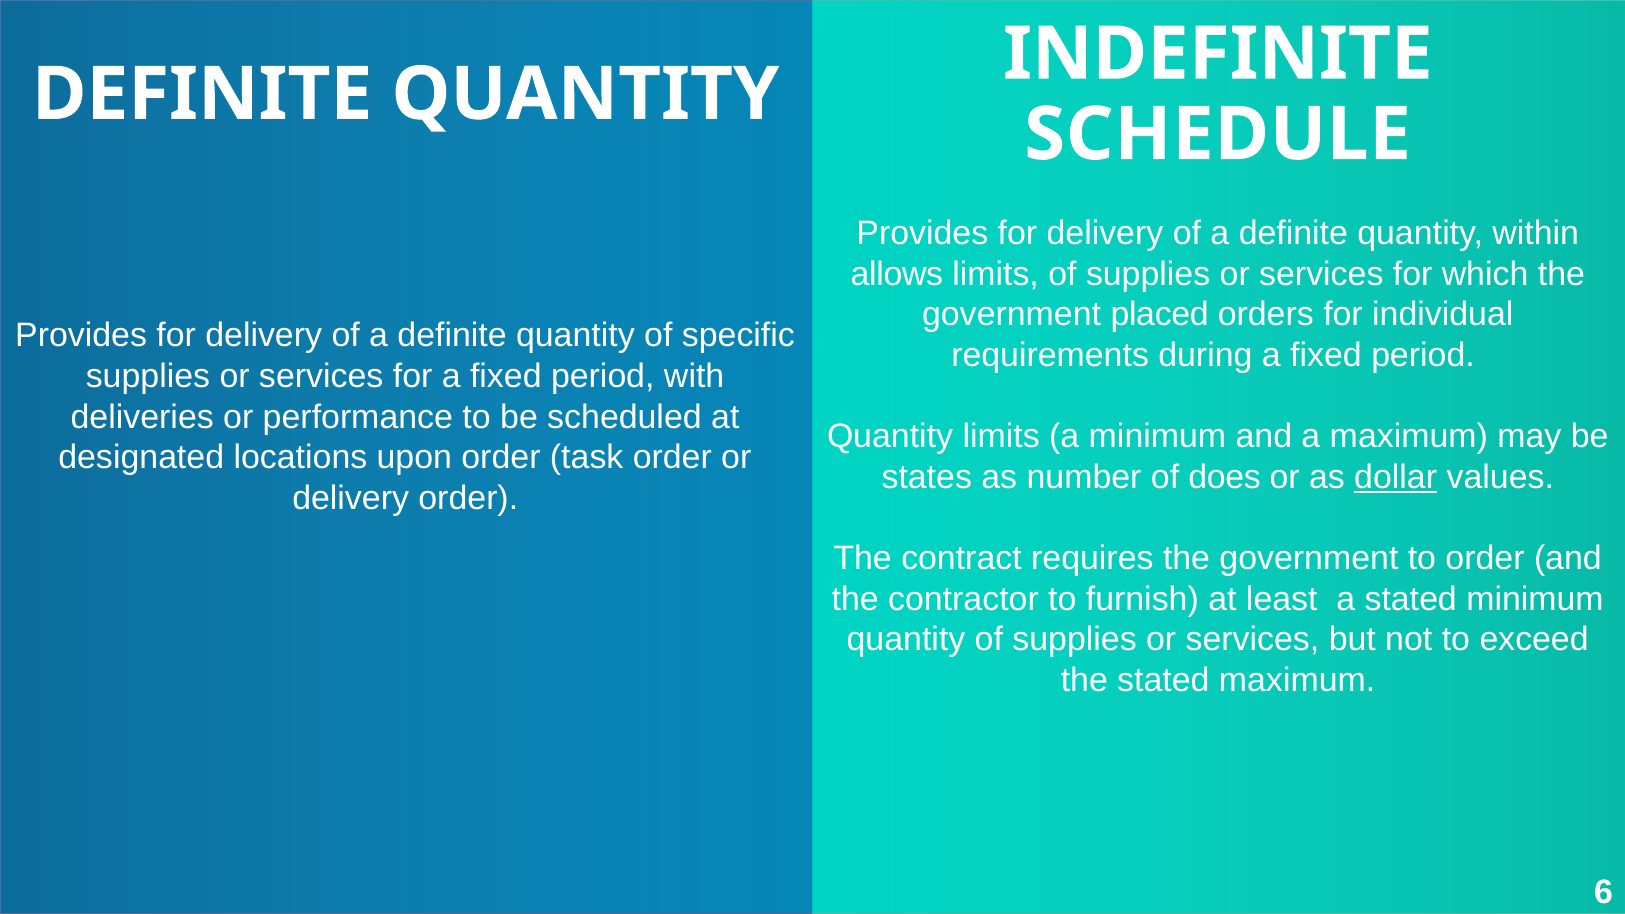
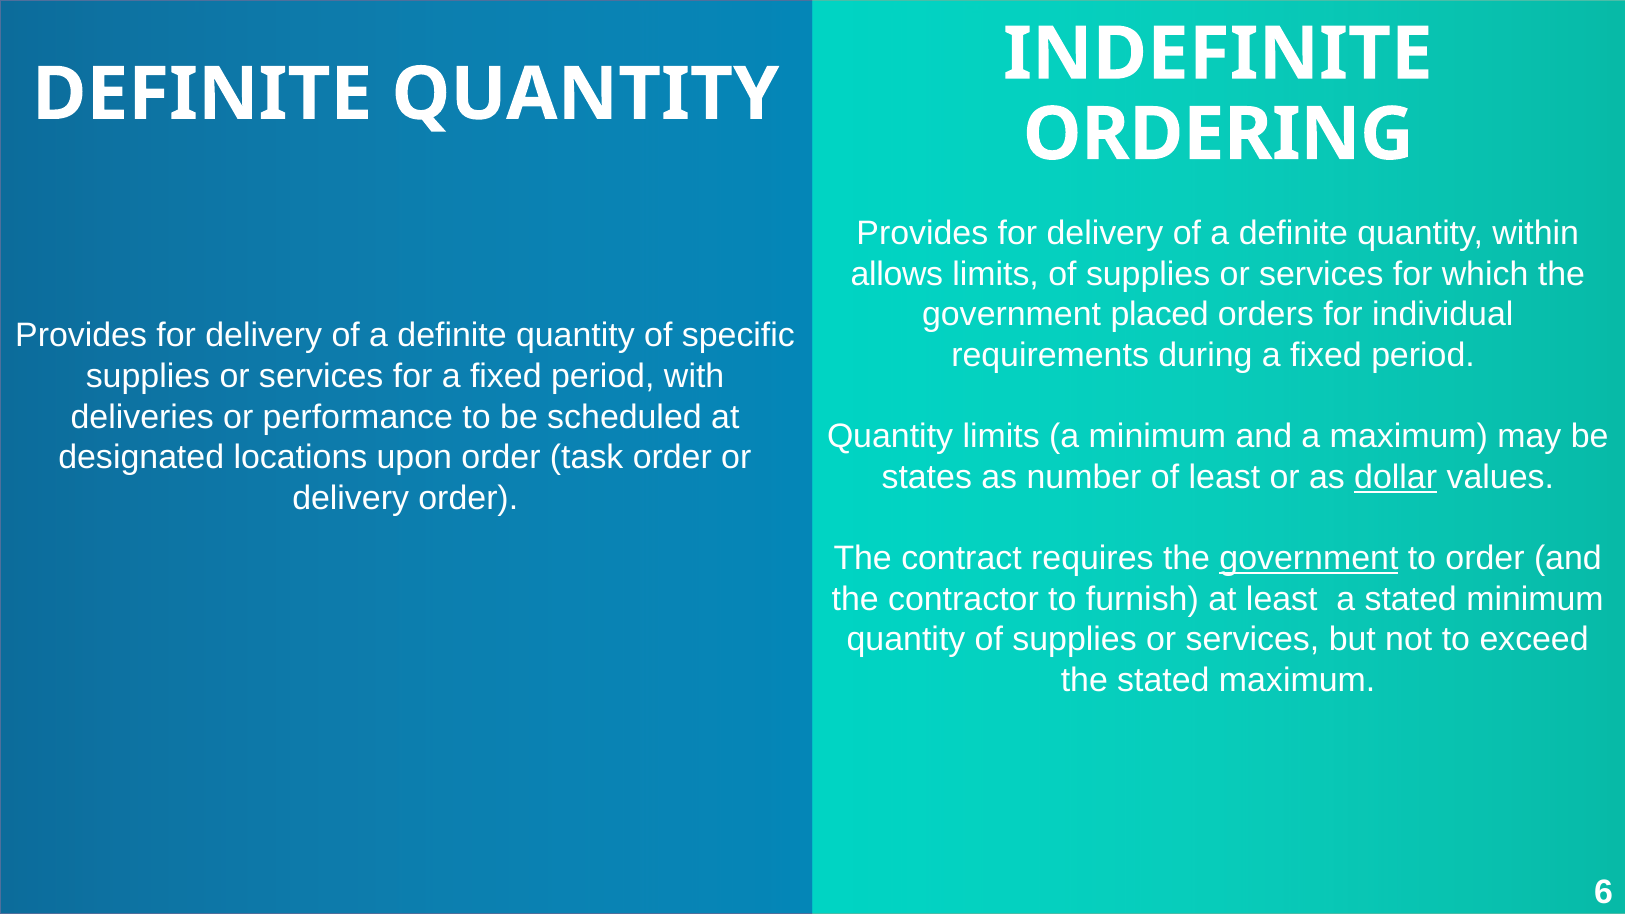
SCHEDULE: SCHEDULE -> ORDERING (1218, 135)
of does: does -> least (1224, 477)
government underline: none -> present (1309, 559)
